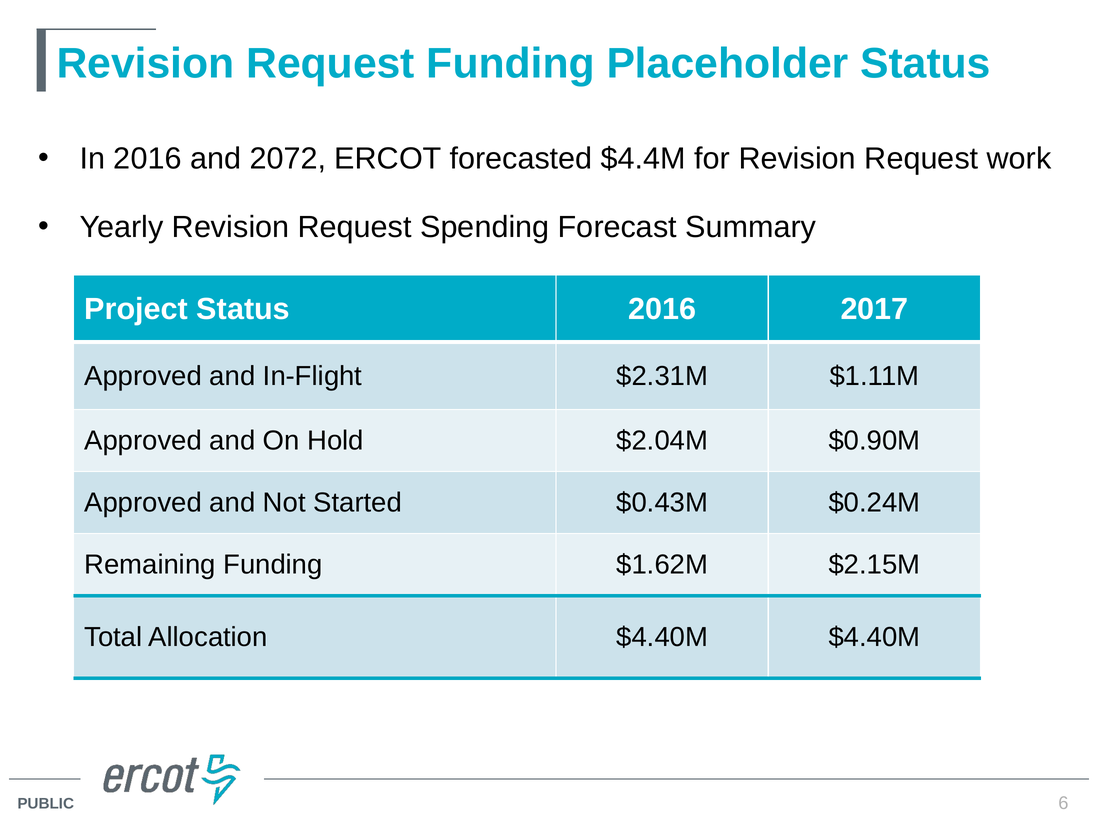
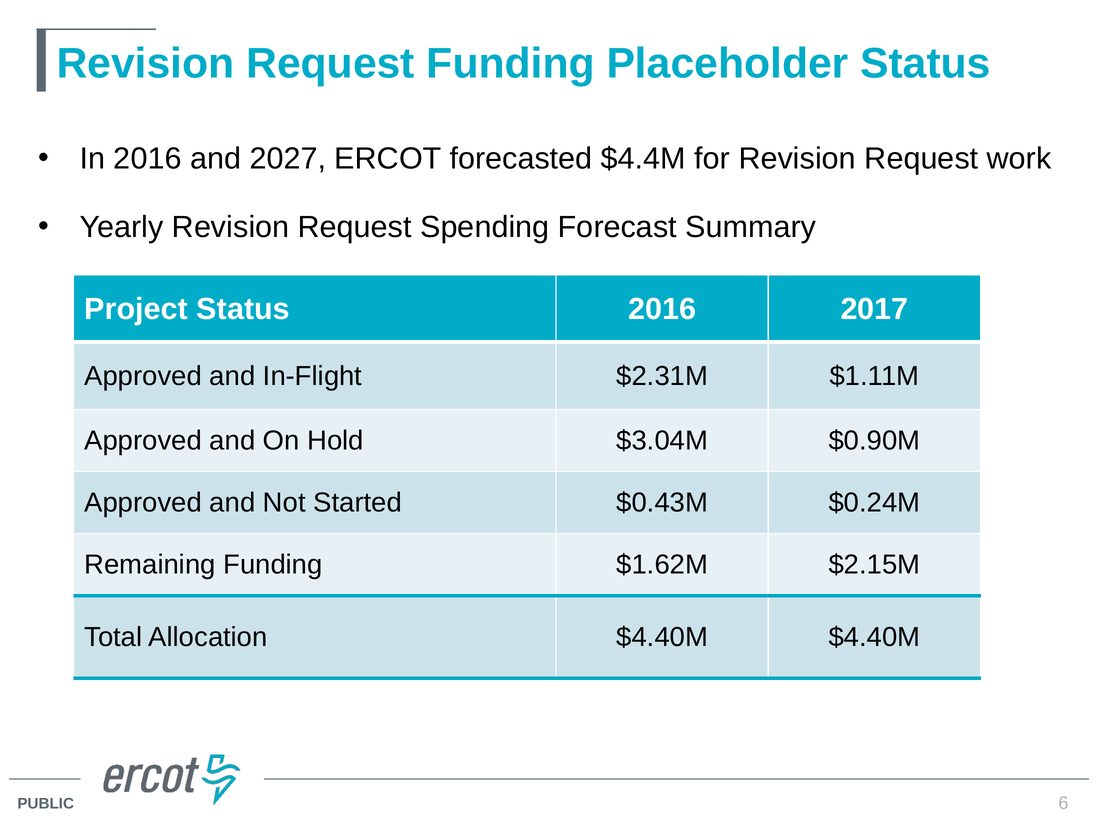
2072: 2072 -> 2027 (288, 159)
$2.04M: $2.04M -> $3.04M (662, 441)
